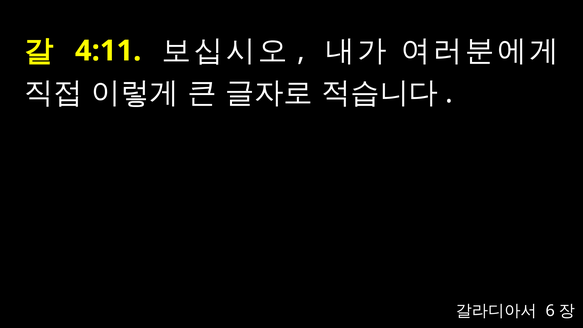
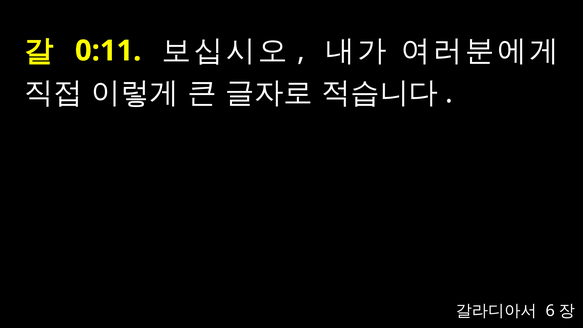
4:11: 4:11 -> 0:11 (108, 51)
